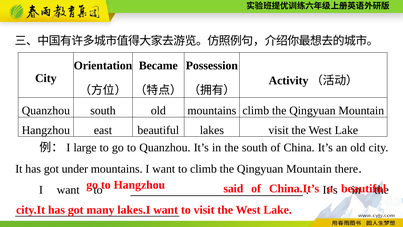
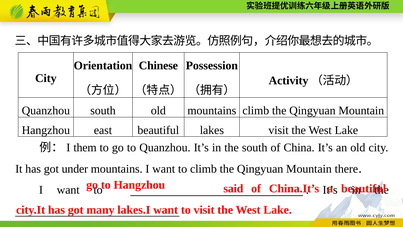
Became: Became -> Chinese (158, 66)
large: large -> them (85, 147)
